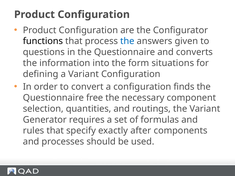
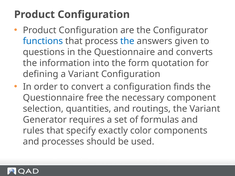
functions colour: black -> blue (43, 41)
situations: situations -> quotation (173, 63)
after: after -> color (141, 131)
